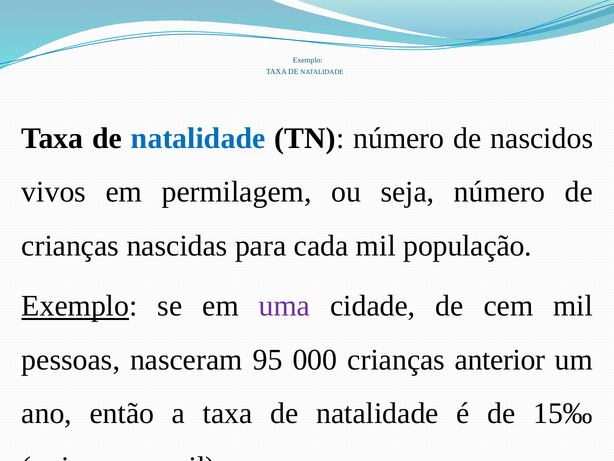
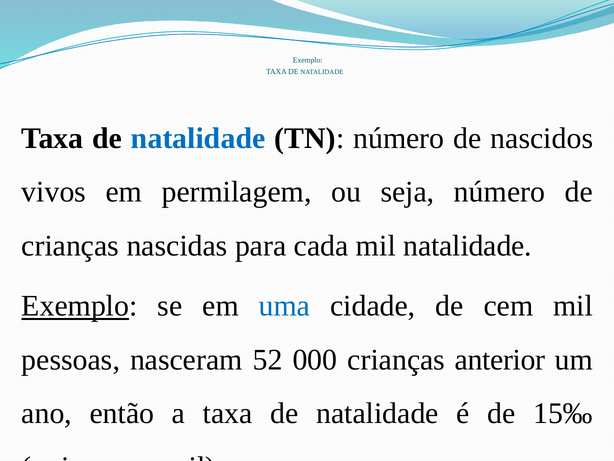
mil população: população -> natalidade (468, 246)
uma colour: purple -> blue (284, 306)
95: 95 -> 52 (268, 359)
